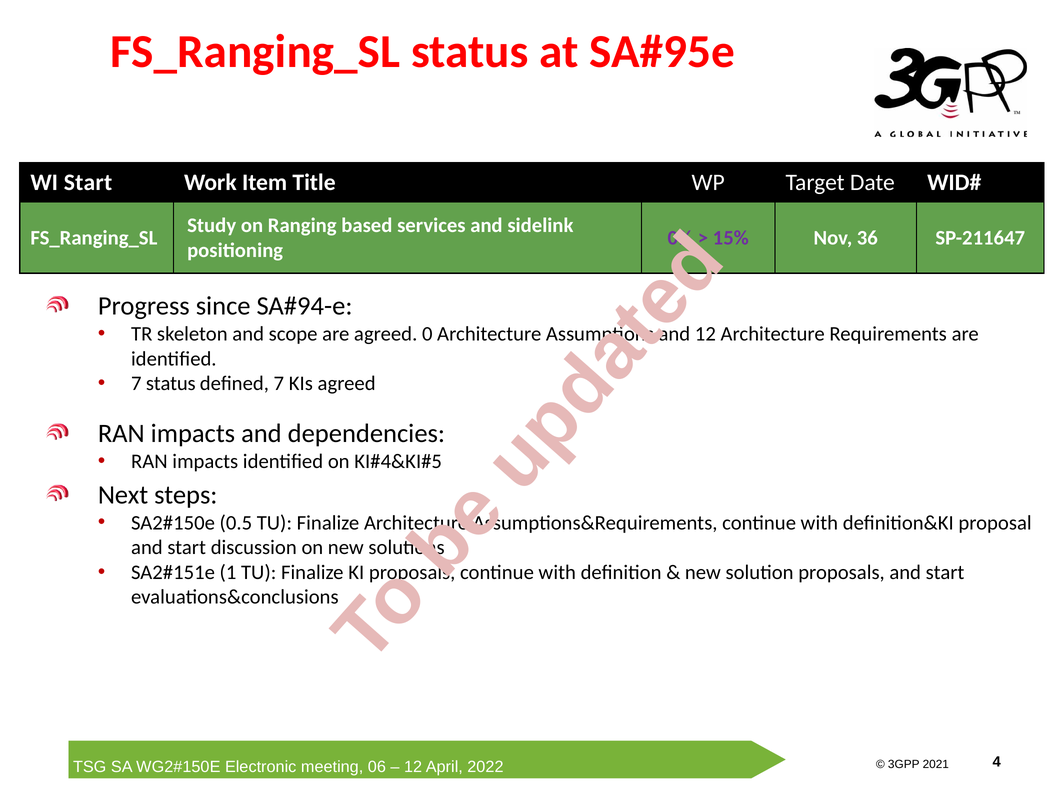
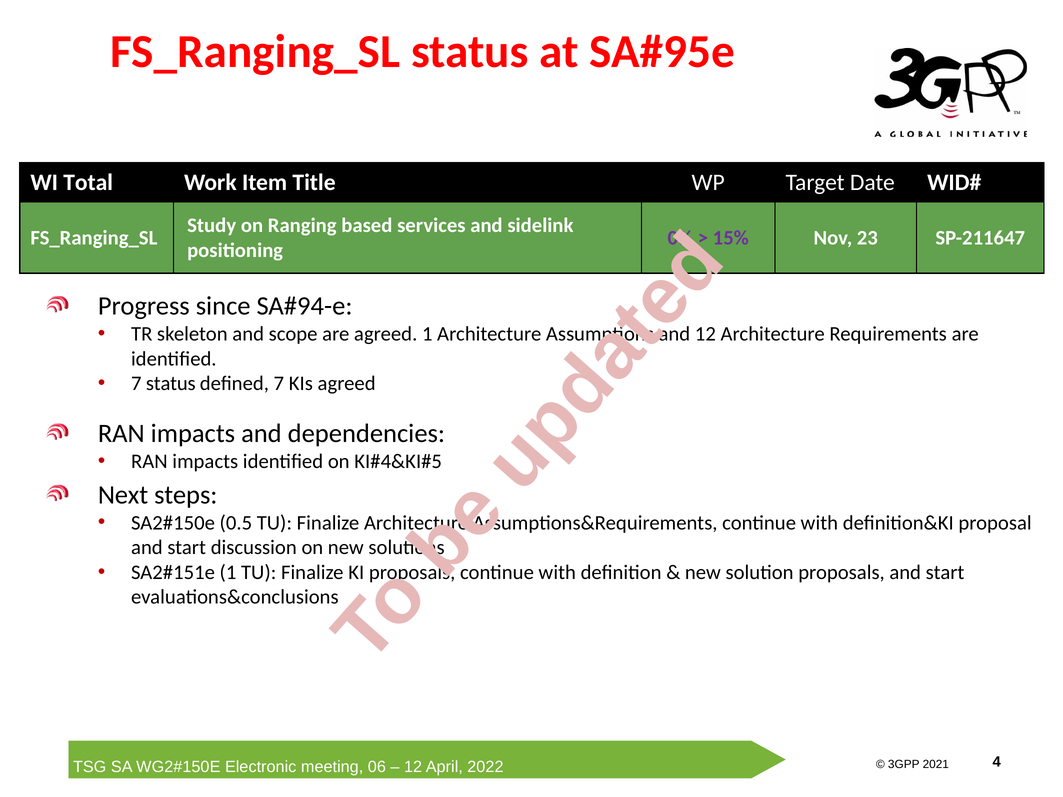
WI Start: Start -> Total (88, 183)
36: 36 -> 23 (867, 238)
agreed 0: 0 -> 1 (427, 334)
